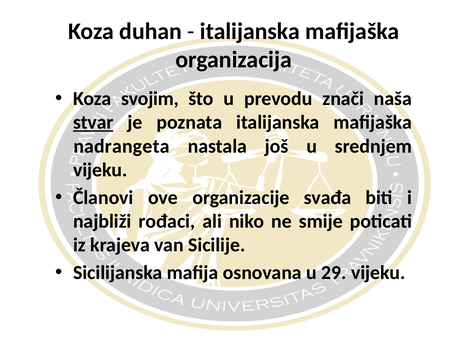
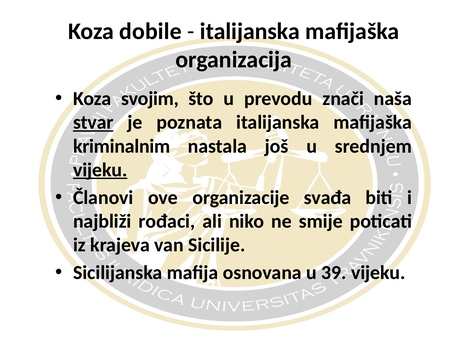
duhan: duhan -> dobile (151, 31)
nadrangeta: nadrangeta -> kriminalnim (122, 146)
vijeku underline: none -> present (100, 170)
29: 29 -> 39 (334, 273)
